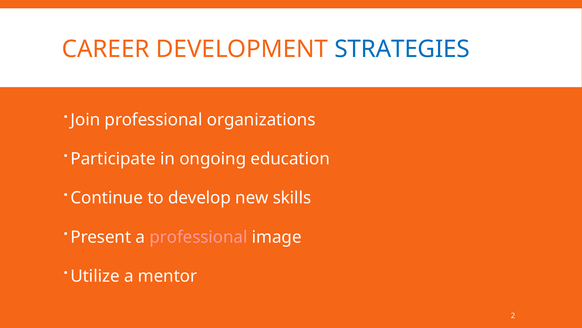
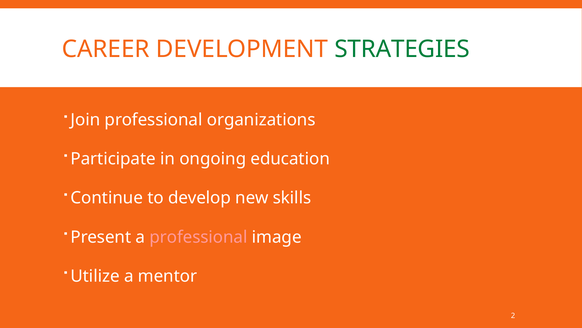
STRATEGIES colour: blue -> green (402, 49)
